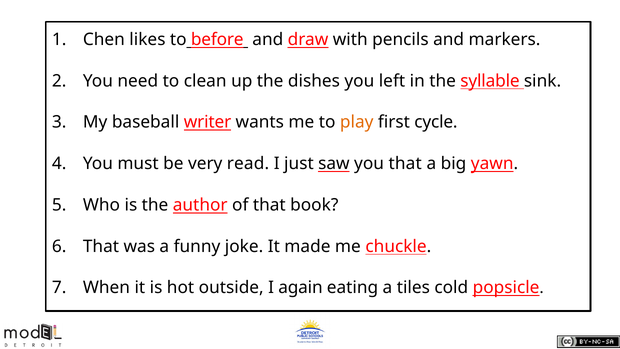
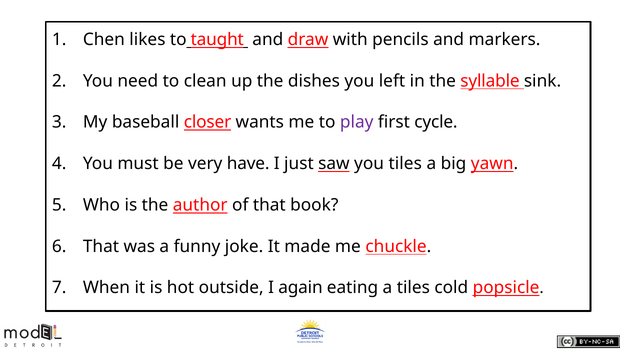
before: before -> taught (217, 39)
writer: writer -> closer (208, 122)
play colour: orange -> purple (357, 122)
read: read -> have (248, 164)
you that: that -> tiles (405, 164)
